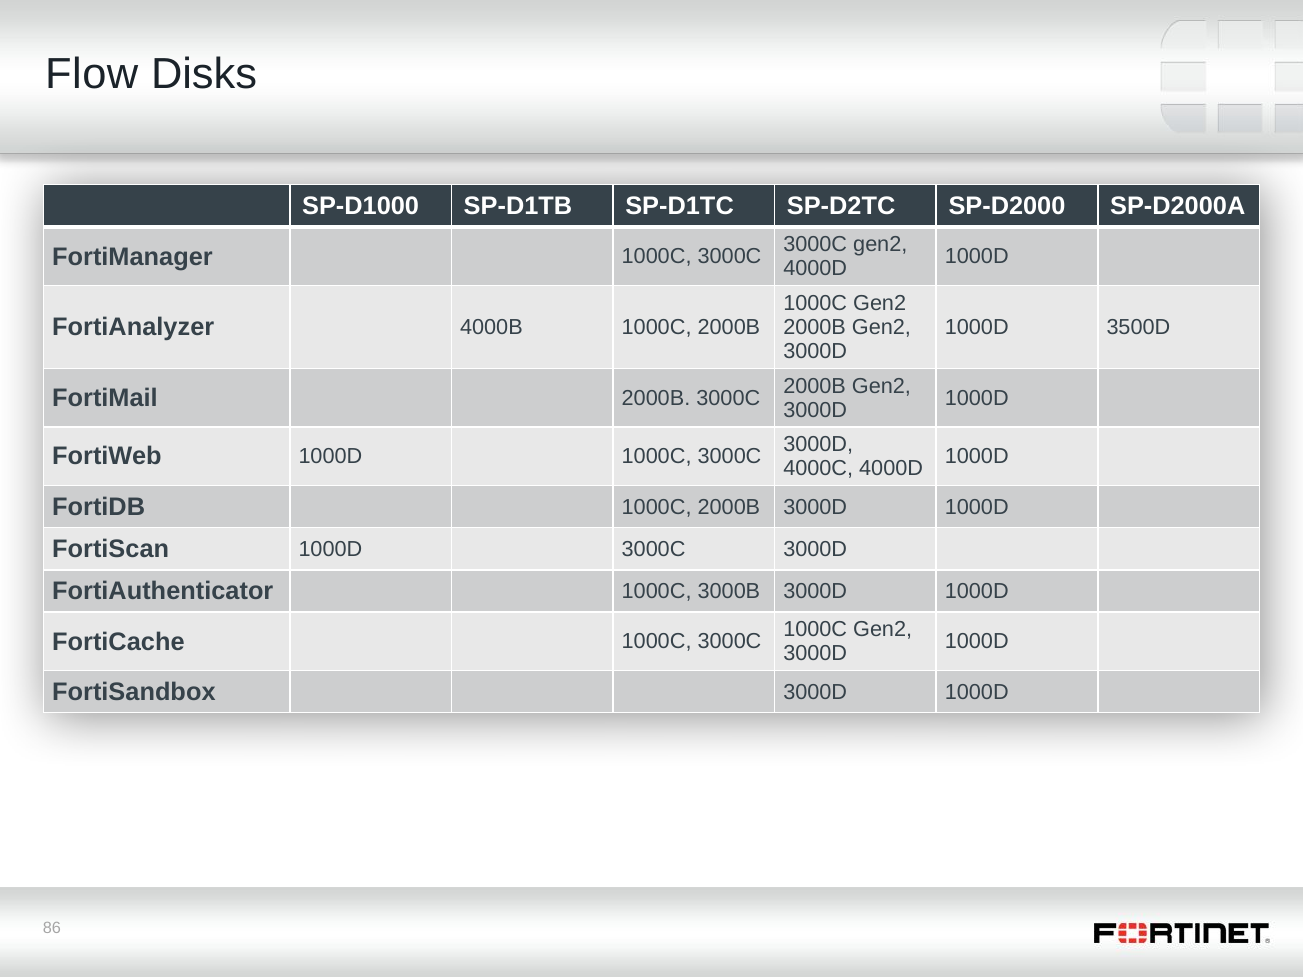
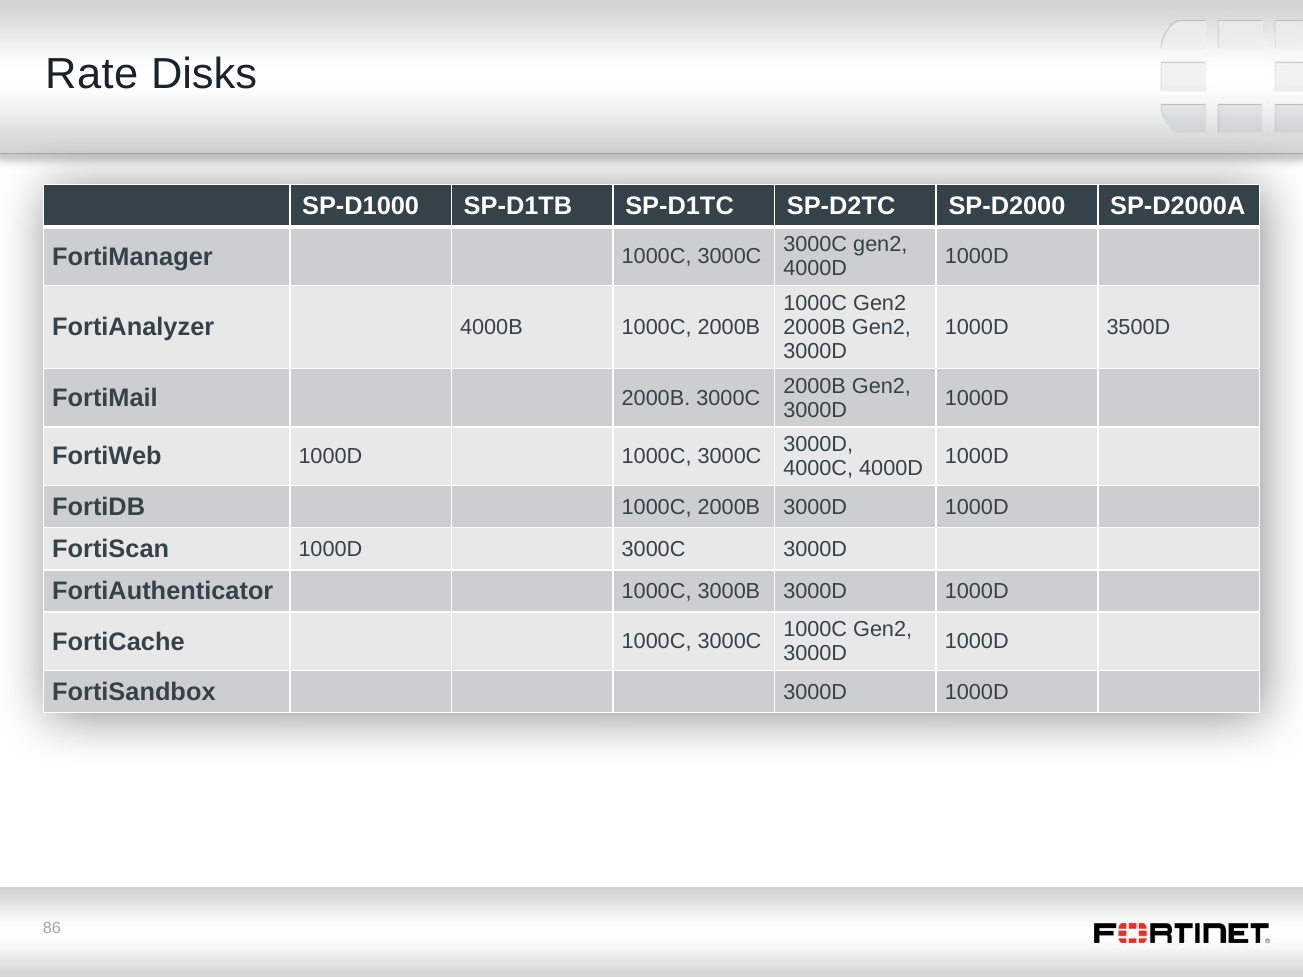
Flow: Flow -> Rate (92, 75)
